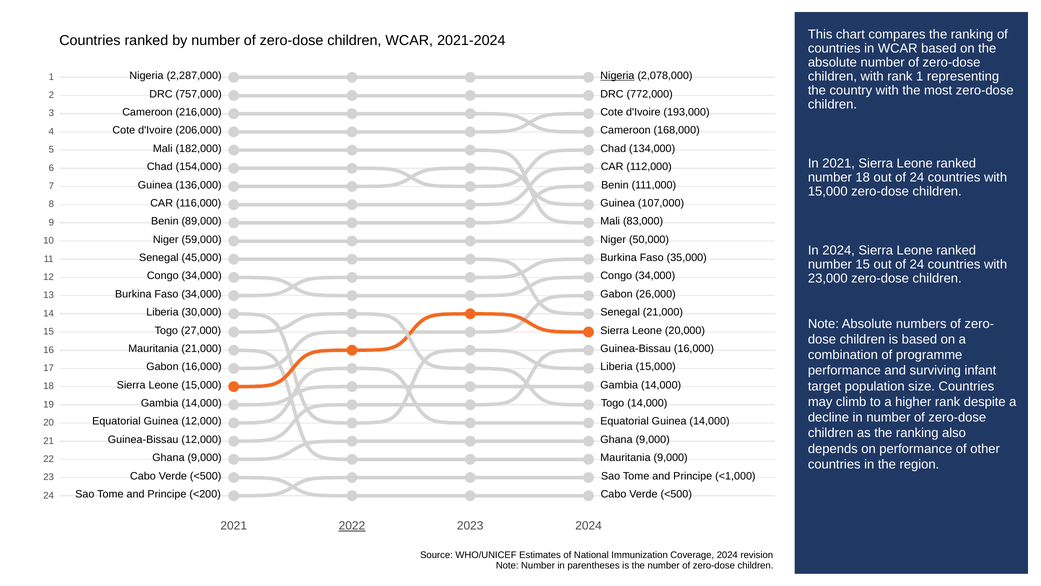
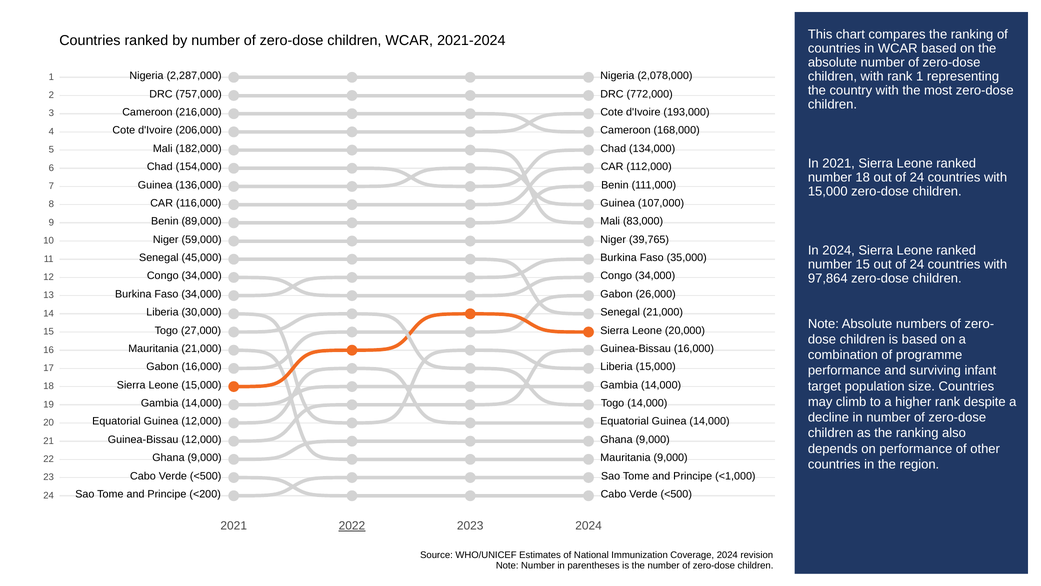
Nigeria underline: present -> none (617, 76)
50,000: 50,000 -> 39,765 (649, 239)
23,000: 23,000 -> 97,864 (828, 278)
